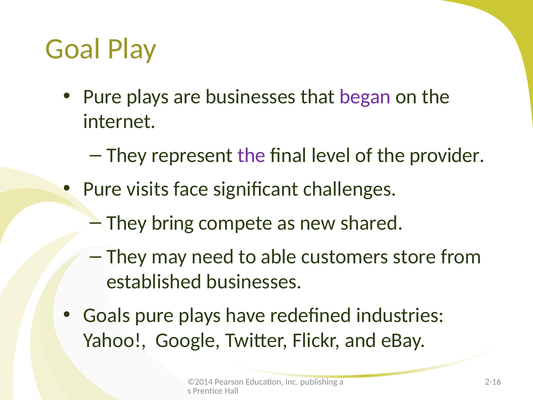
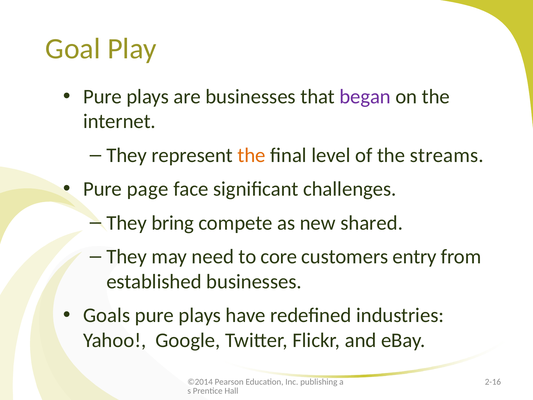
the colour: purple -> orange (252, 155)
provider: provider -> streams (447, 155)
visits: visits -> page (148, 189)
able: able -> core (279, 256)
store: store -> entry (415, 256)
